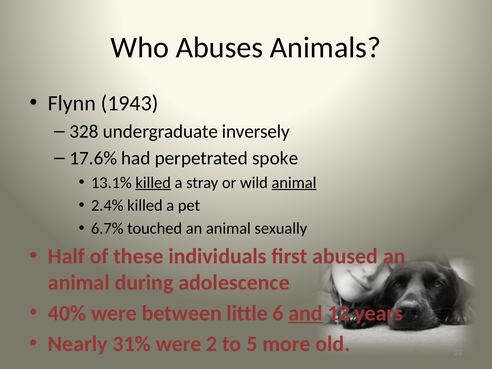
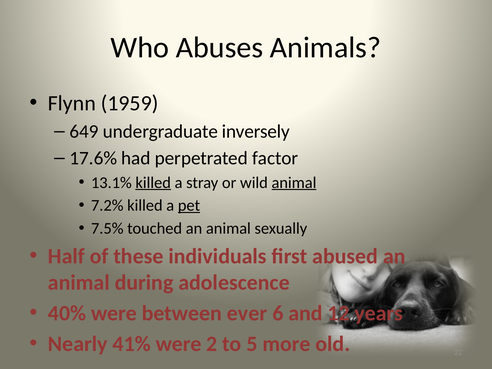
1943: 1943 -> 1959 (130, 103)
328: 328 -> 649 (84, 131)
spoke: spoke -> factor (275, 158)
2.4%: 2.4% -> 7.2% (107, 206)
pet underline: none -> present (189, 206)
6.7%: 6.7% -> 7.5% (107, 228)
little: little -> ever (247, 313)
and underline: present -> none (305, 313)
31%: 31% -> 41% (132, 344)
